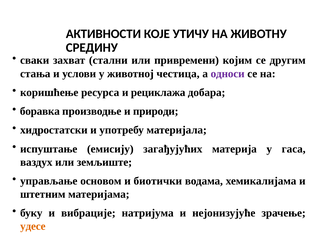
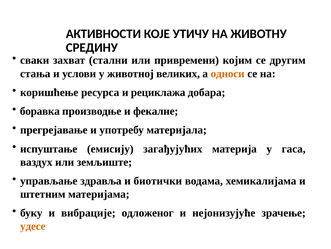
честица: честица -> великих (178, 73)
односи colour: purple -> orange (228, 73)
природи: природи -> фекалне (156, 111)
хидростатски: хидростатски -> прегрејавање (54, 130)
основом: основом -> здравља (101, 180)
натријума: натријума -> одложеног (148, 212)
